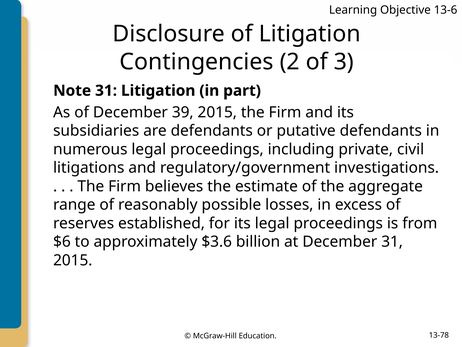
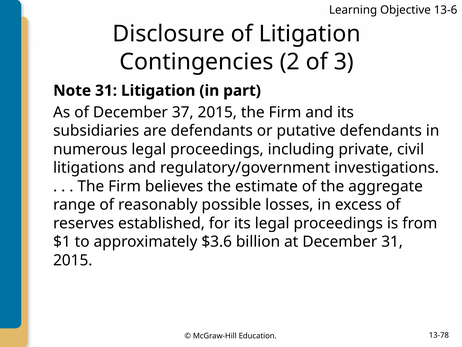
39: 39 -> 37 (183, 112)
$6: $6 -> $1 (62, 241)
